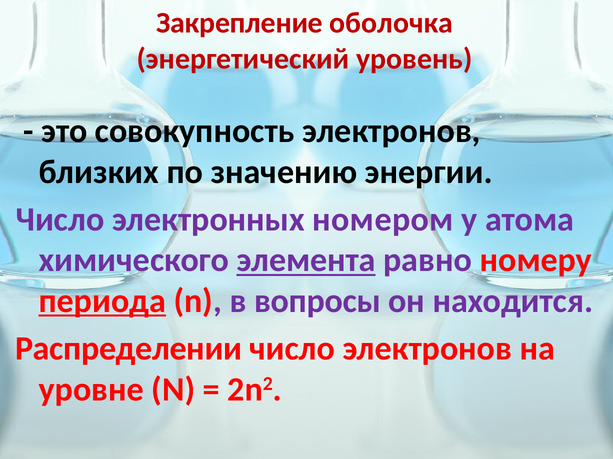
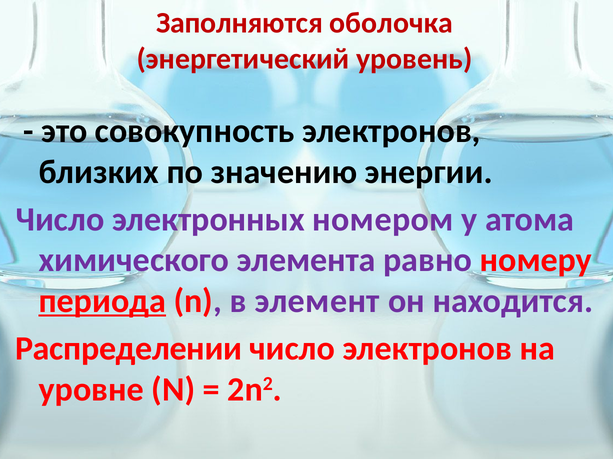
Закрепление: Закрепление -> Заполняются (240, 23)
элемента underline: present -> none (306, 261)
вопросы: вопросы -> элемент (317, 301)
